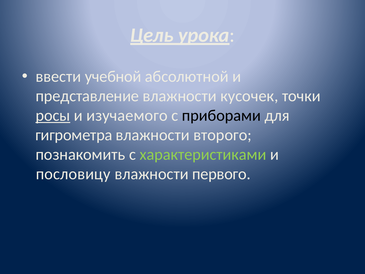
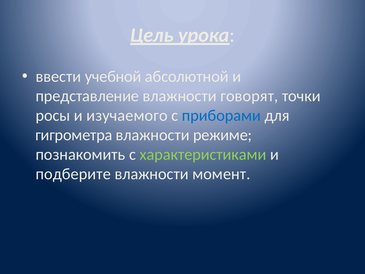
кусочек: кусочек -> говорят (249, 96)
росы underline: present -> none (53, 116)
приборами colour: black -> blue (221, 116)
второго: второго -> режиме (223, 135)
пословицу: пословицу -> подберите (73, 174)
первого: первого -> момент (221, 174)
